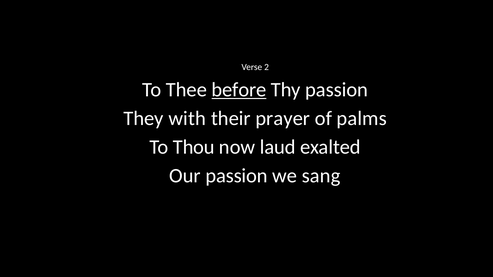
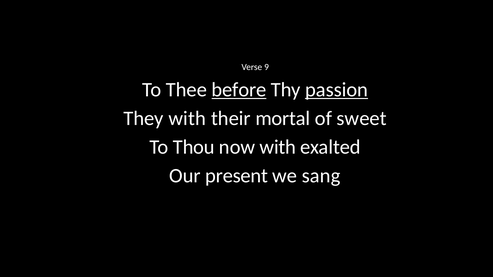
2: 2 -> 9 (267, 67)
passion underline: none -> present (337, 90)
prayer: prayer -> mortal (283, 119)
palms: palms -> sweet (362, 119)
now laud: laud -> with (278, 147)
Our passion: passion -> present (237, 176)
